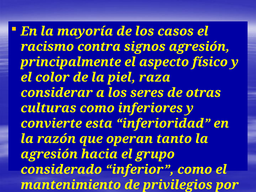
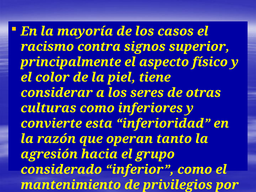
signos agresión: agresión -> superior (199, 47)
raza: raza -> tiene (155, 77)
